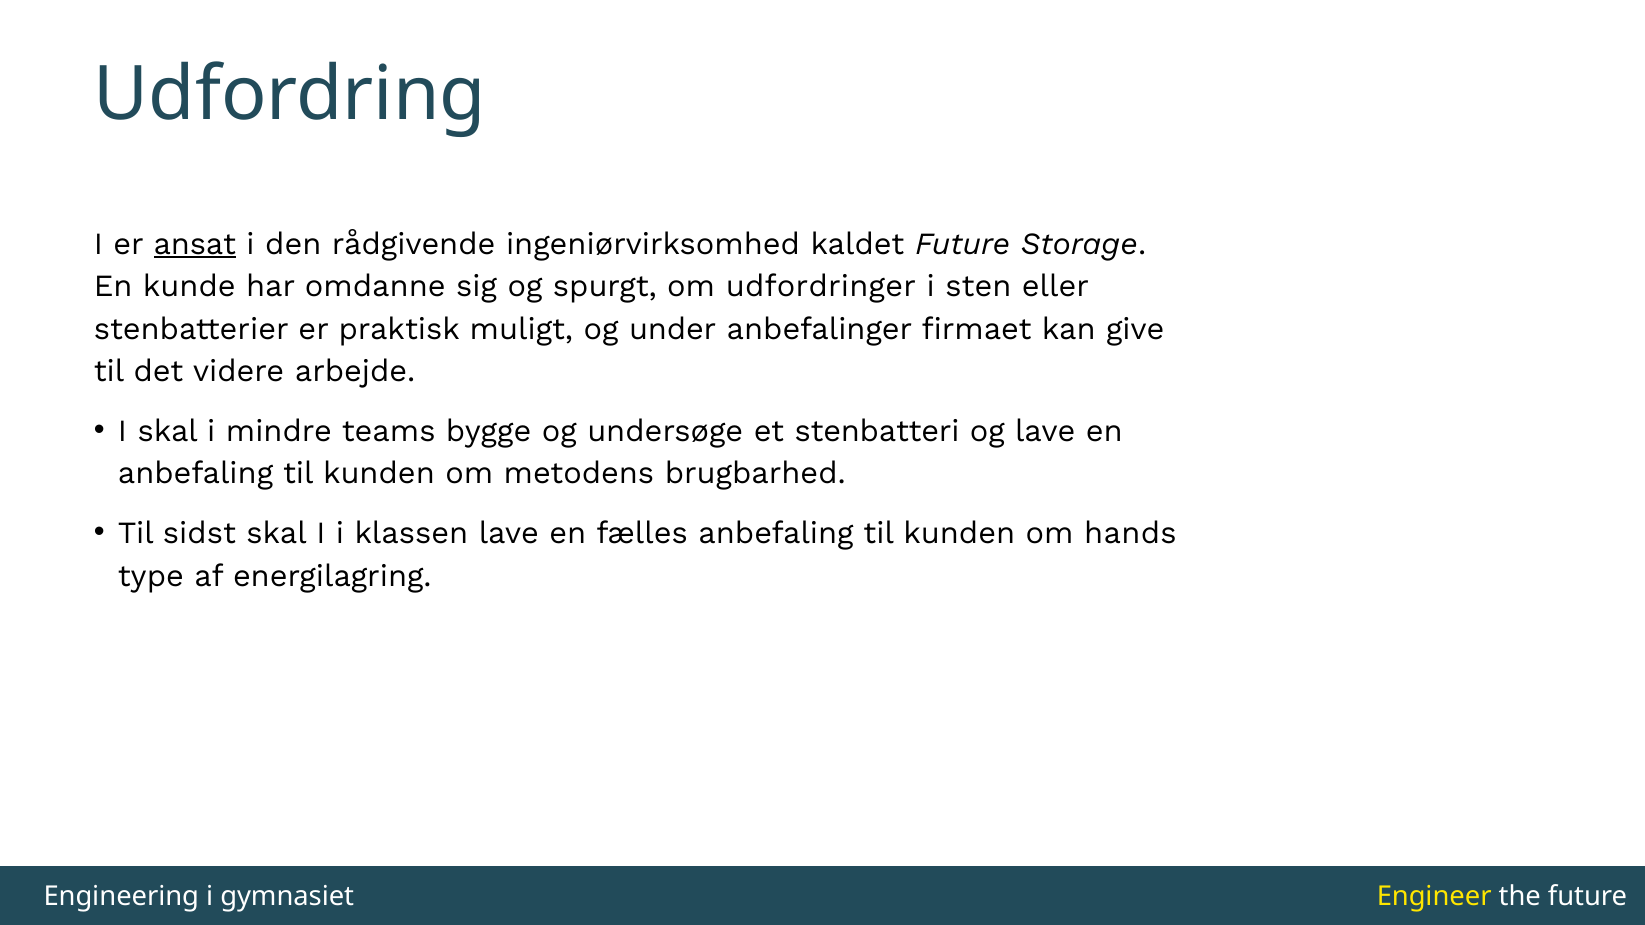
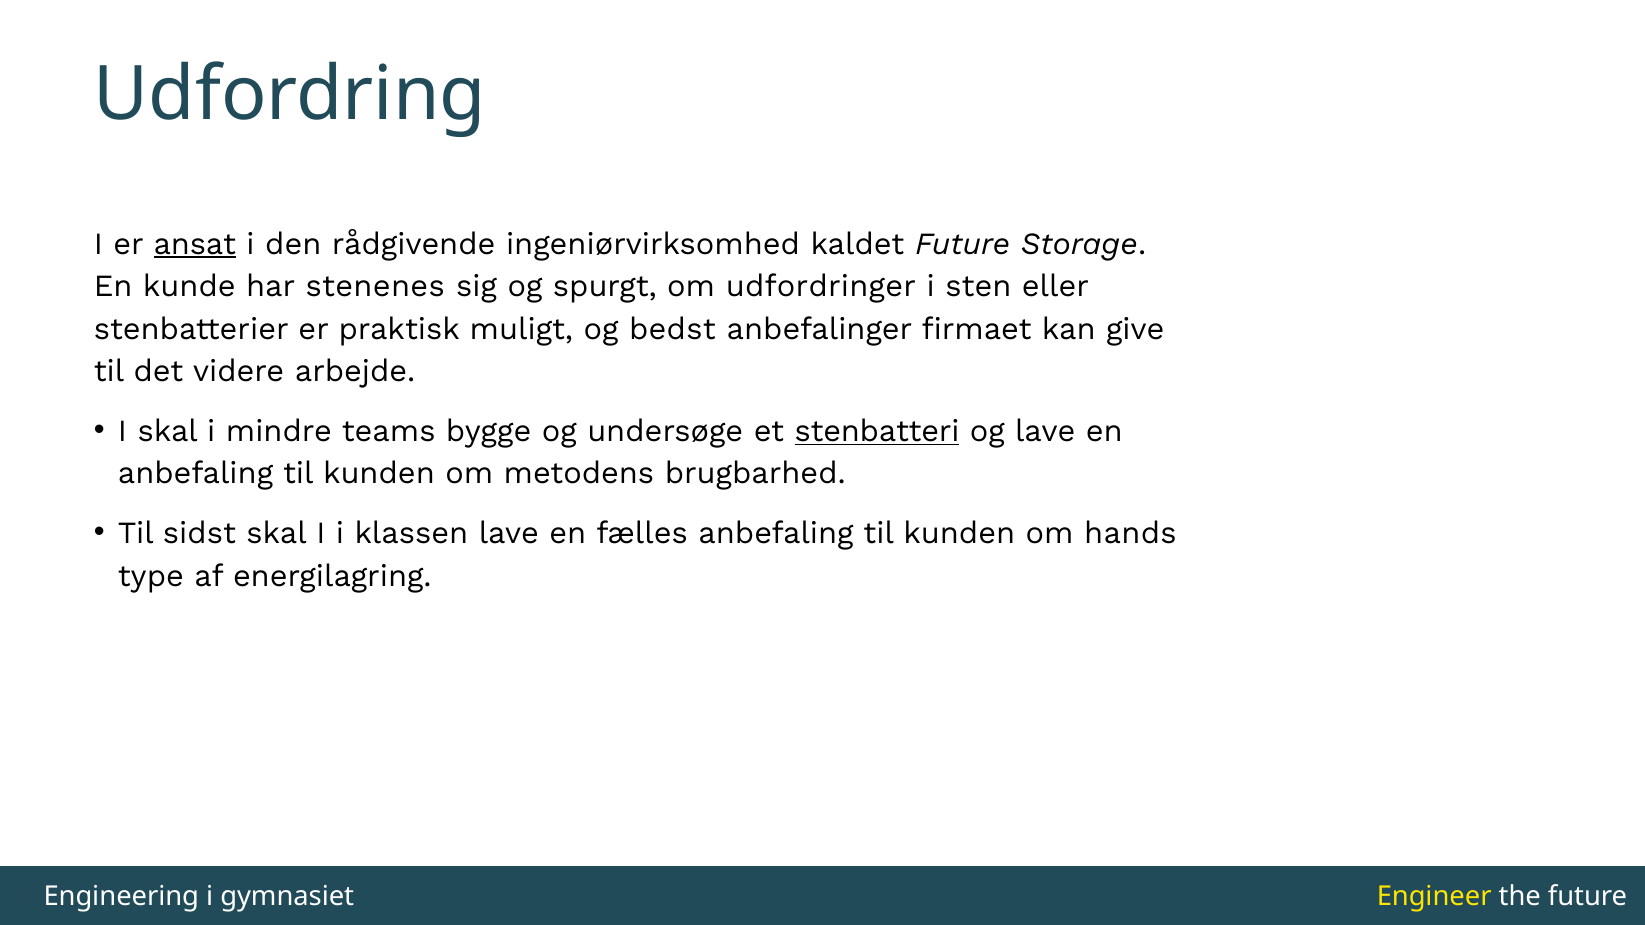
omdanne: omdanne -> stenenes (375, 287)
under: under -> bedst (672, 329)
stenbatteri underline: none -> present (877, 431)
